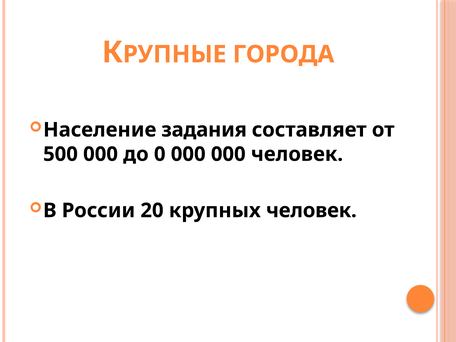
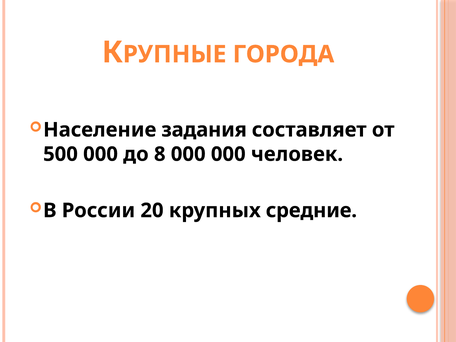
0: 0 -> 8 (160, 154)
крупных человек: человек -> средние (311, 210)
